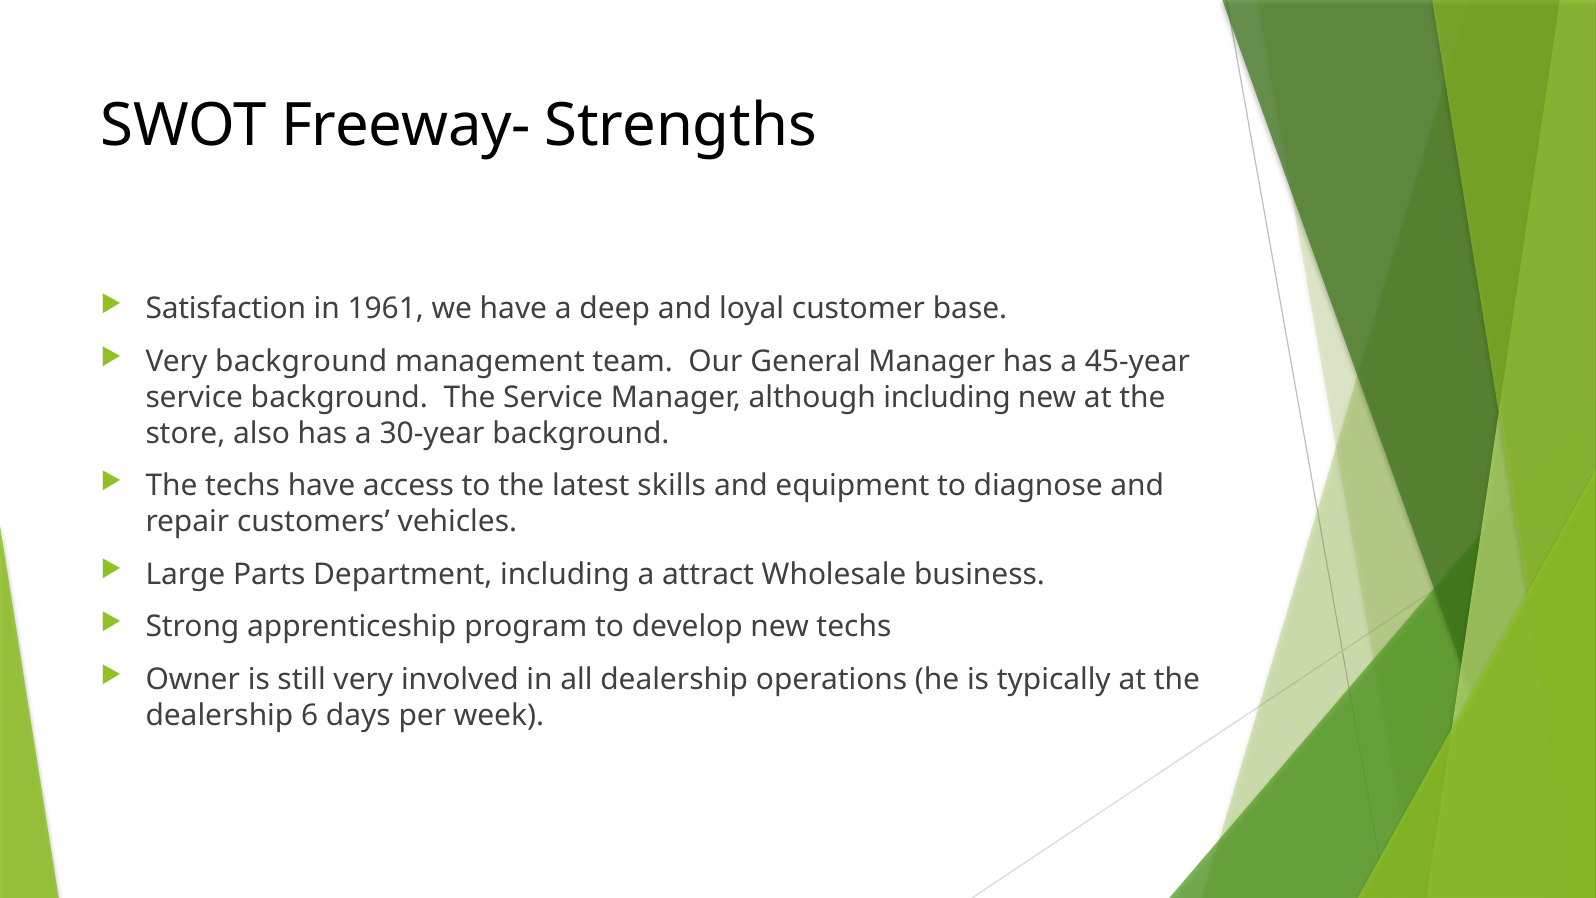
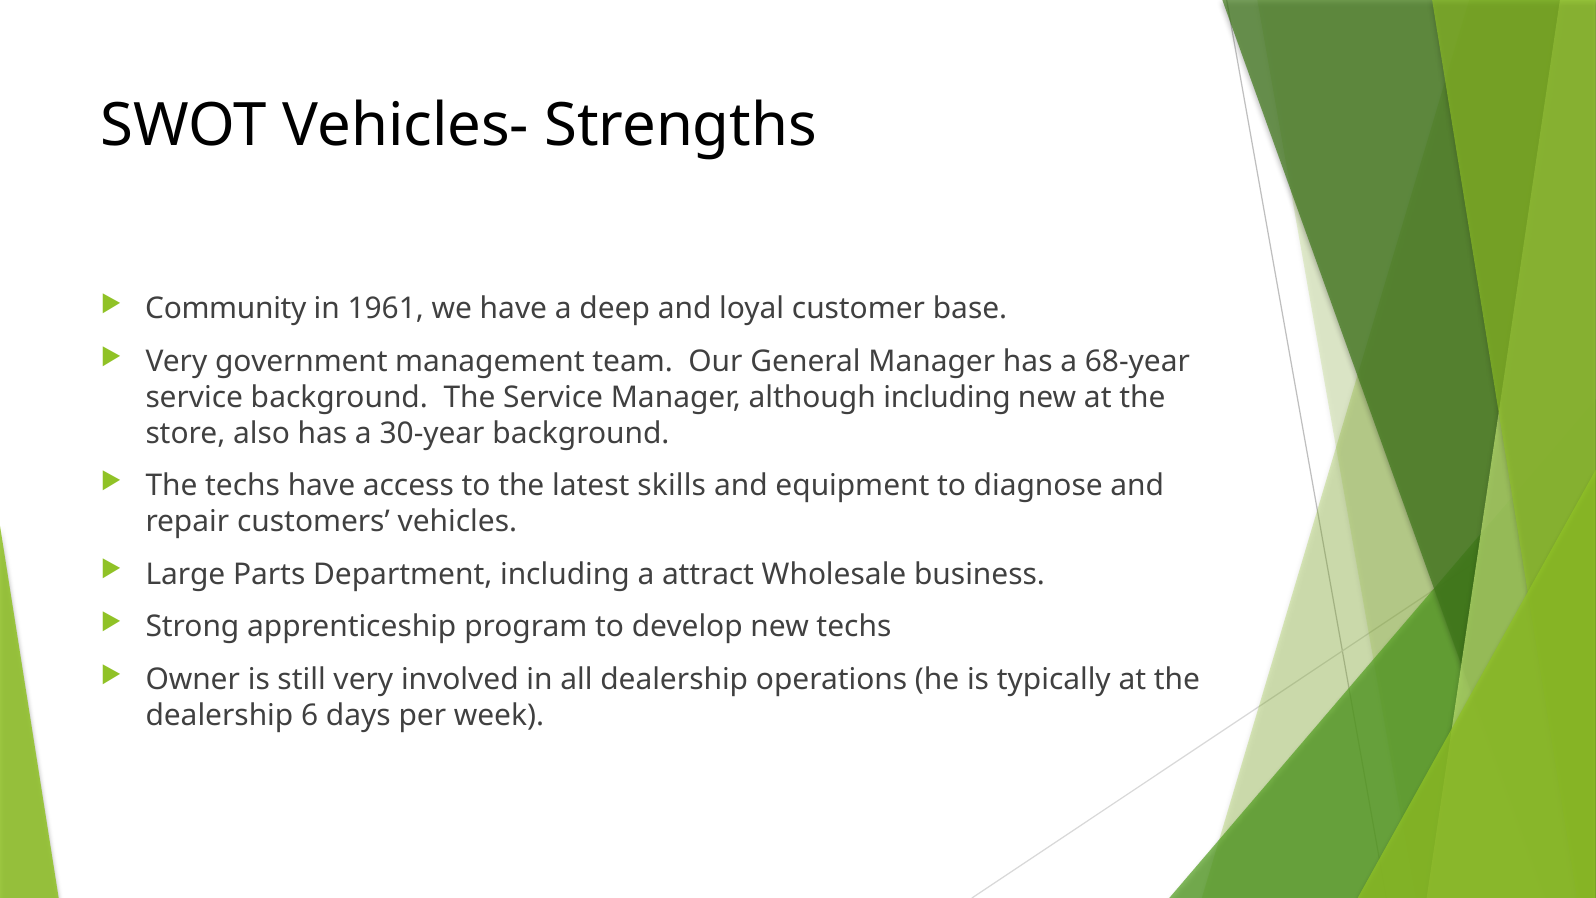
Freeway-: Freeway- -> Vehicles- (406, 126)
Satisfaction: Satisfaction -> Community (226, 309)
Very background: background -> government (301, 361)
45-year: 45-year -> 68-year (1137, 361)
